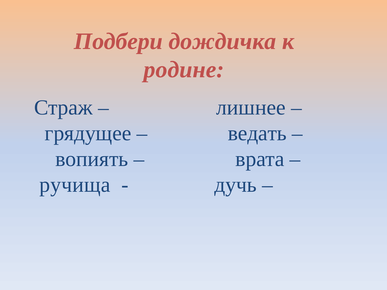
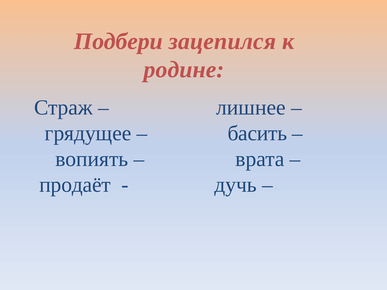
дождичка: дождичка -> зацепился (222, 41)
ведать: ведать -> басить (257, 133)
ручища: ручища -> продаёт (75, 185)
